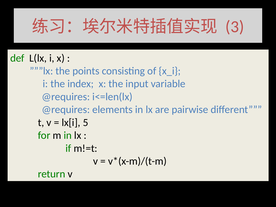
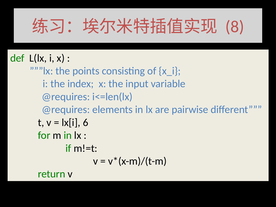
3: 3 -> 8 (235, 27)
5: 5 -> 6 (86, 123)
